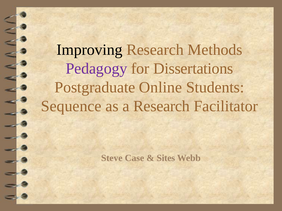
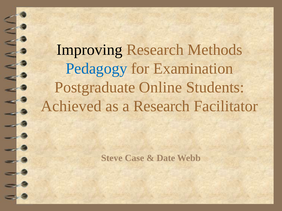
Pedagogy colour: purple -> blue (96, 69)
Dissertations: Dissertations -> Examination (193, 69)
Sequence: Sequence -> Achieved (71, 106)
Sites: Sites -> Date (166, 158)
